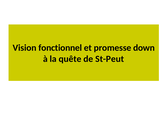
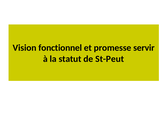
down: down -> servir (144, 48)
quête: quête -> statut (70, 59)
